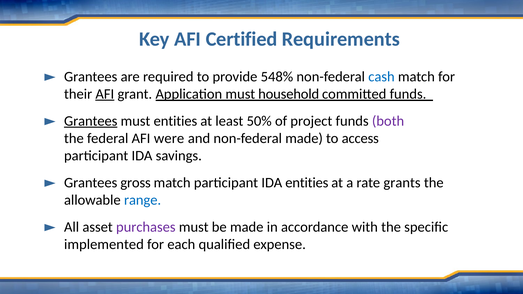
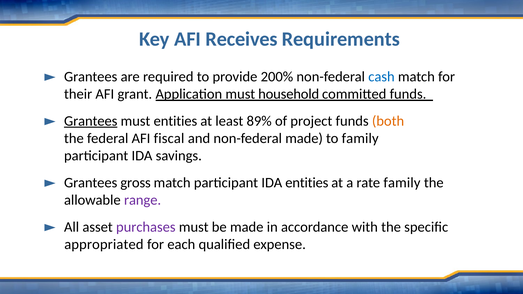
Certified: Certified -> Receives (242, 39)
548%: 548% -> 200% (277, 77)
AFI underline: present -> none (105, 94)
50%: 50% -> 89% (259, 121)
both colour: purple -> orange (388, 121)
were: were -> fiscal (169, 138)
to access: access -> family (360, 138)
rate grants: grants -> family (402, 183)
range colour: blue -> purple (143, 200)
implemented: implemented -> appropriated (104, 245)
